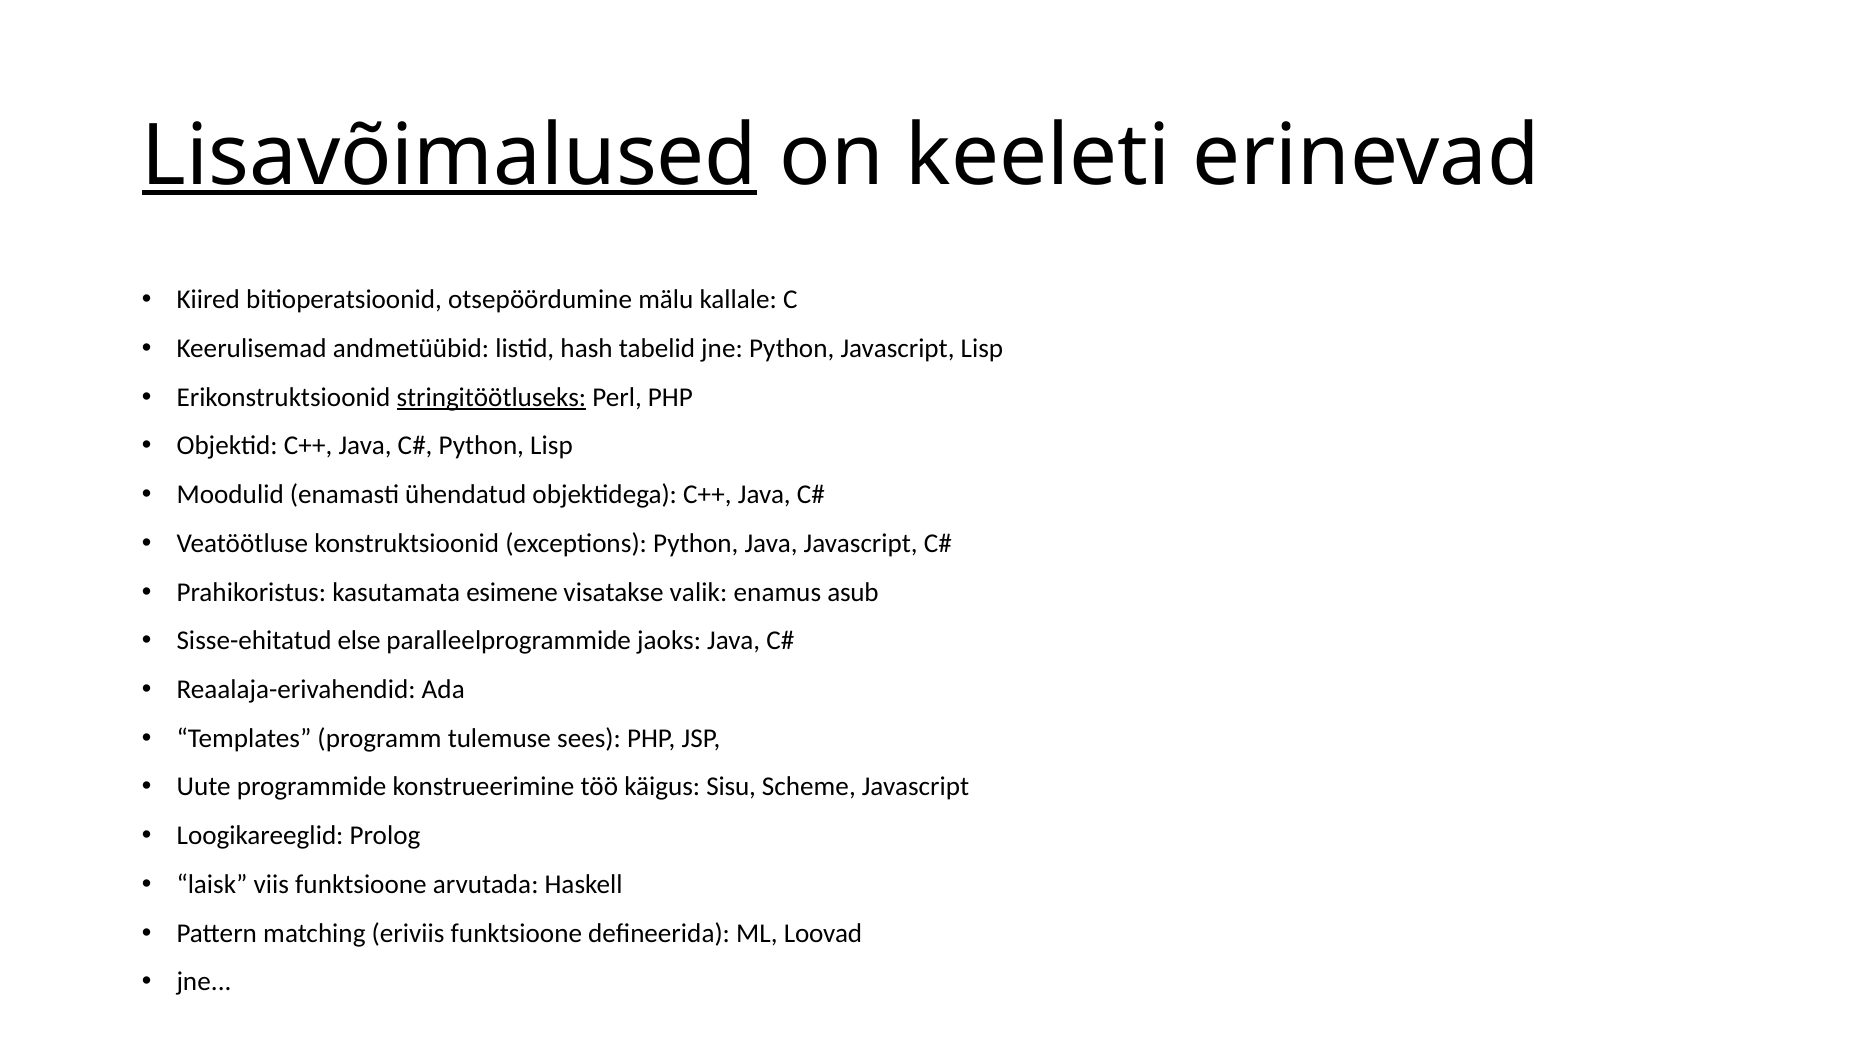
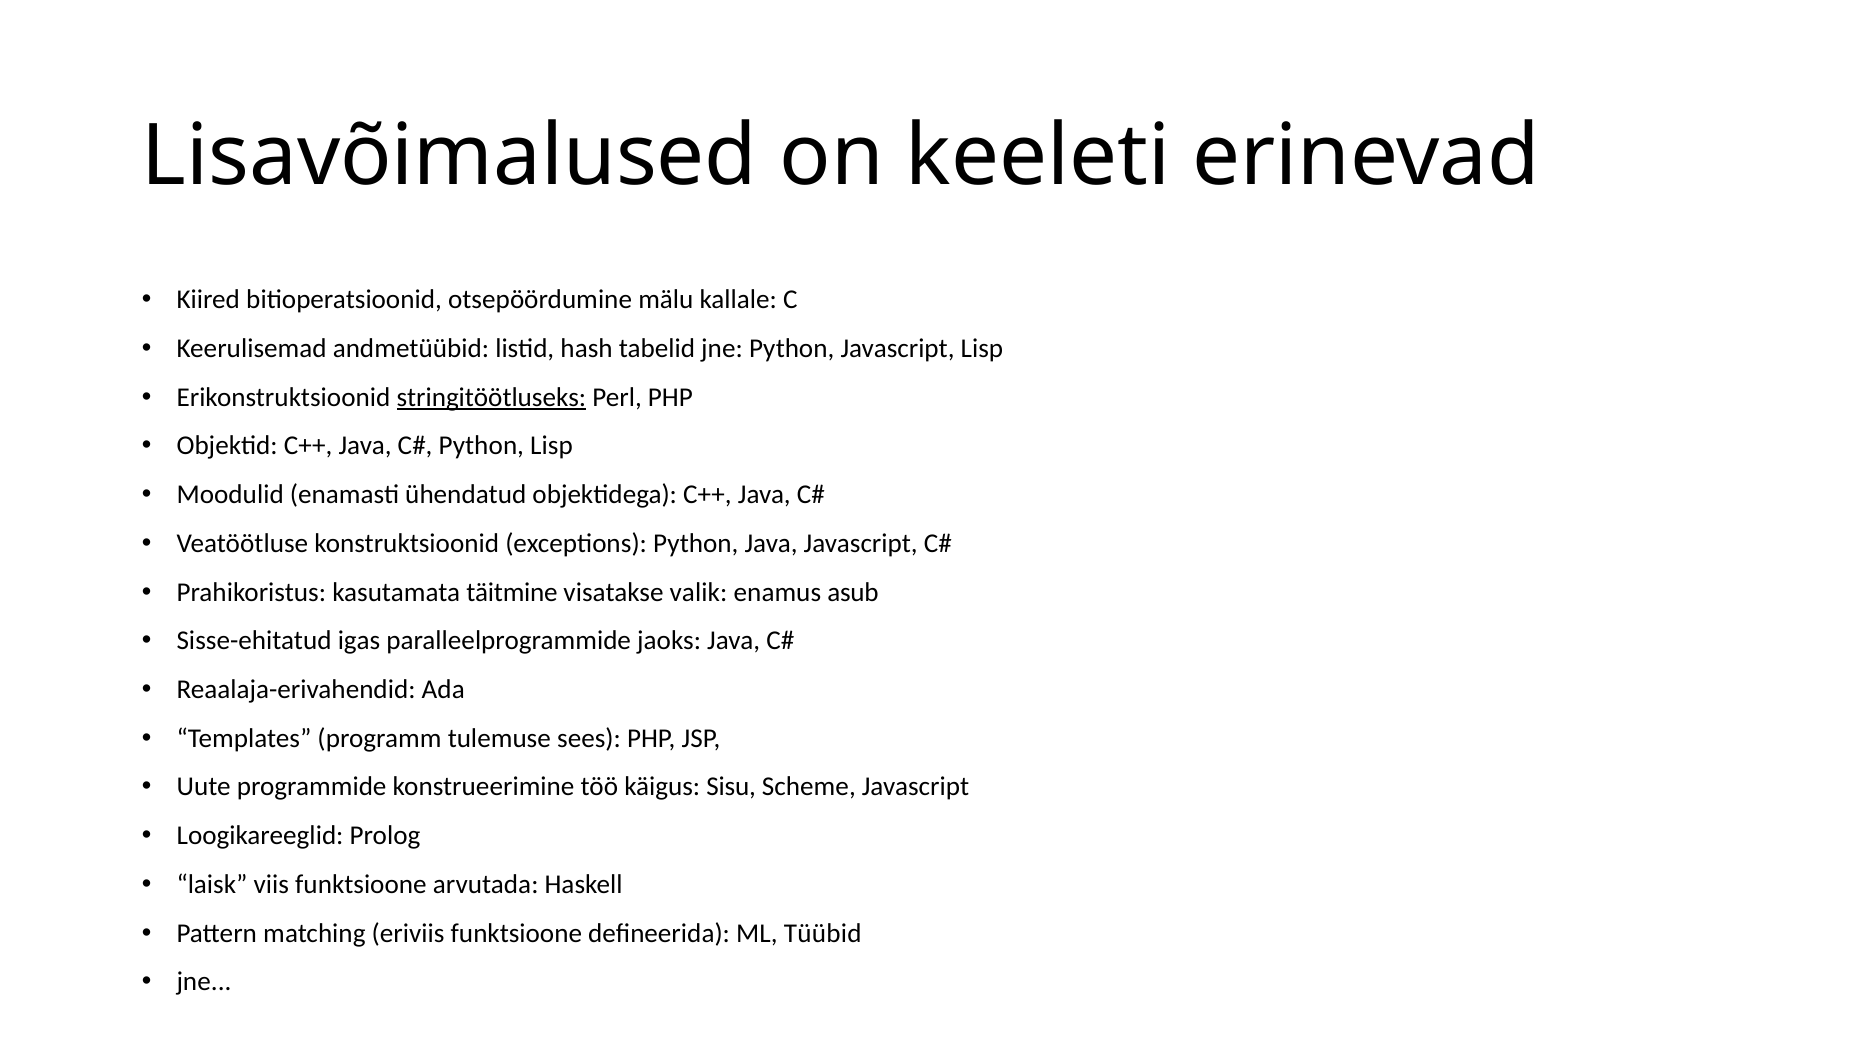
Lisavõimalused underline: present -> none (450, 156)
esimene: esimene -> täitmine (512, 592)
else: else -> igas (359, 641)
Loovad: Loovad -> Tüübid (823, 933)
